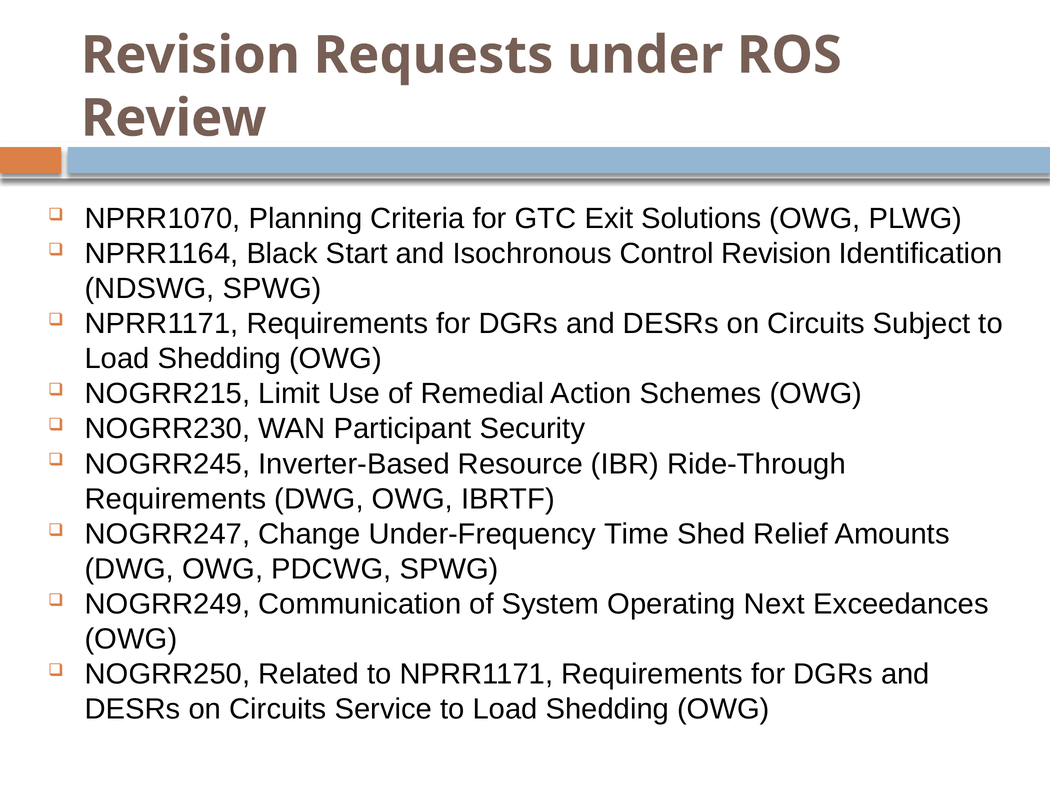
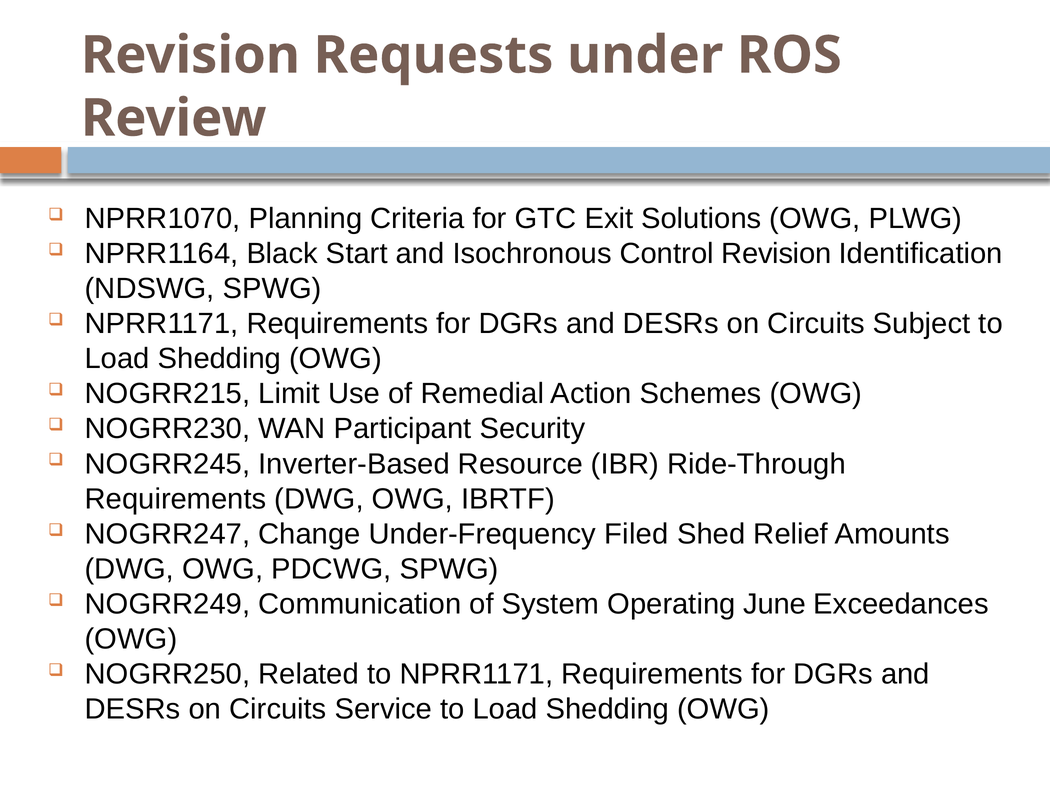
Time: Time -> Filed (636, 534)
Next: Next -> June (775, 604)
